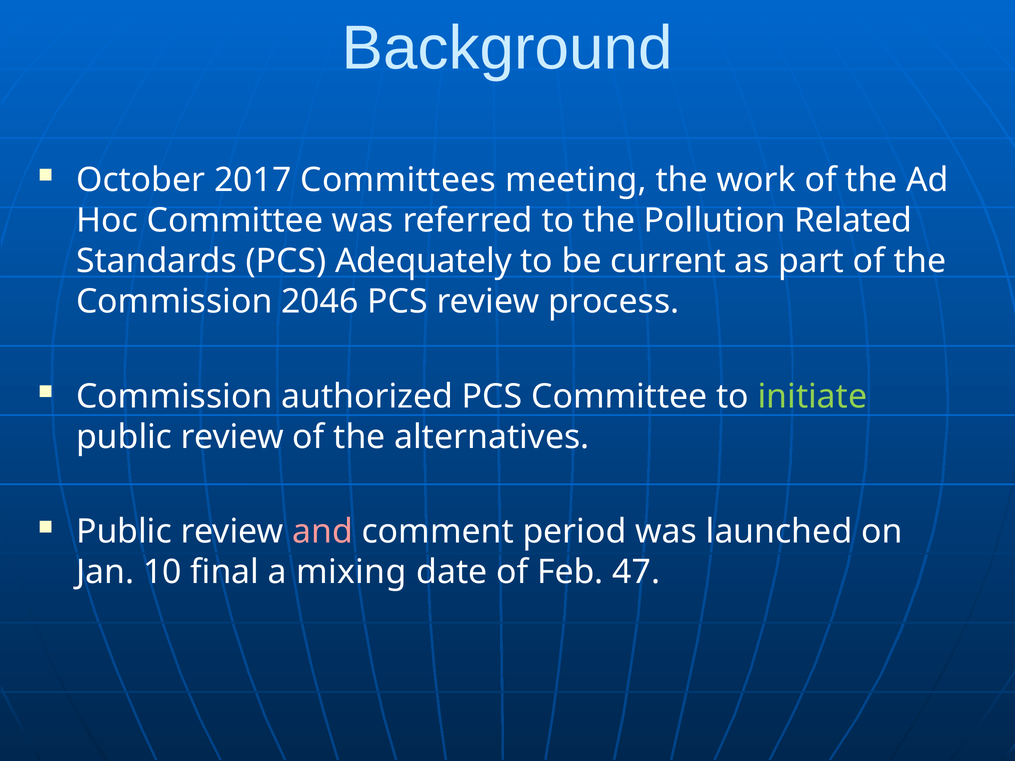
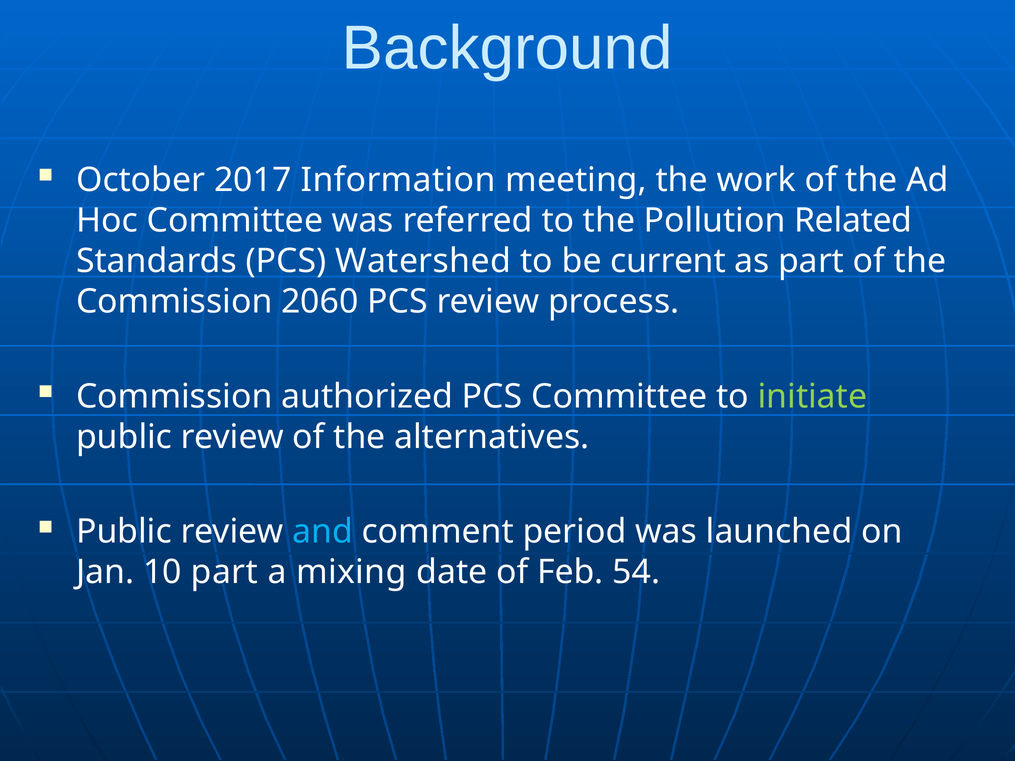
Committees: Committees -> Information (398, 180)
Adequately: Adequately -> Watershed (423, 261)
2046: 2046 -> 2060 (320, 302)
and colour: pink -> light blue (323, 532)
10 final: final -> part (224, 572)
47: 47 -> 54 (636, 572)
